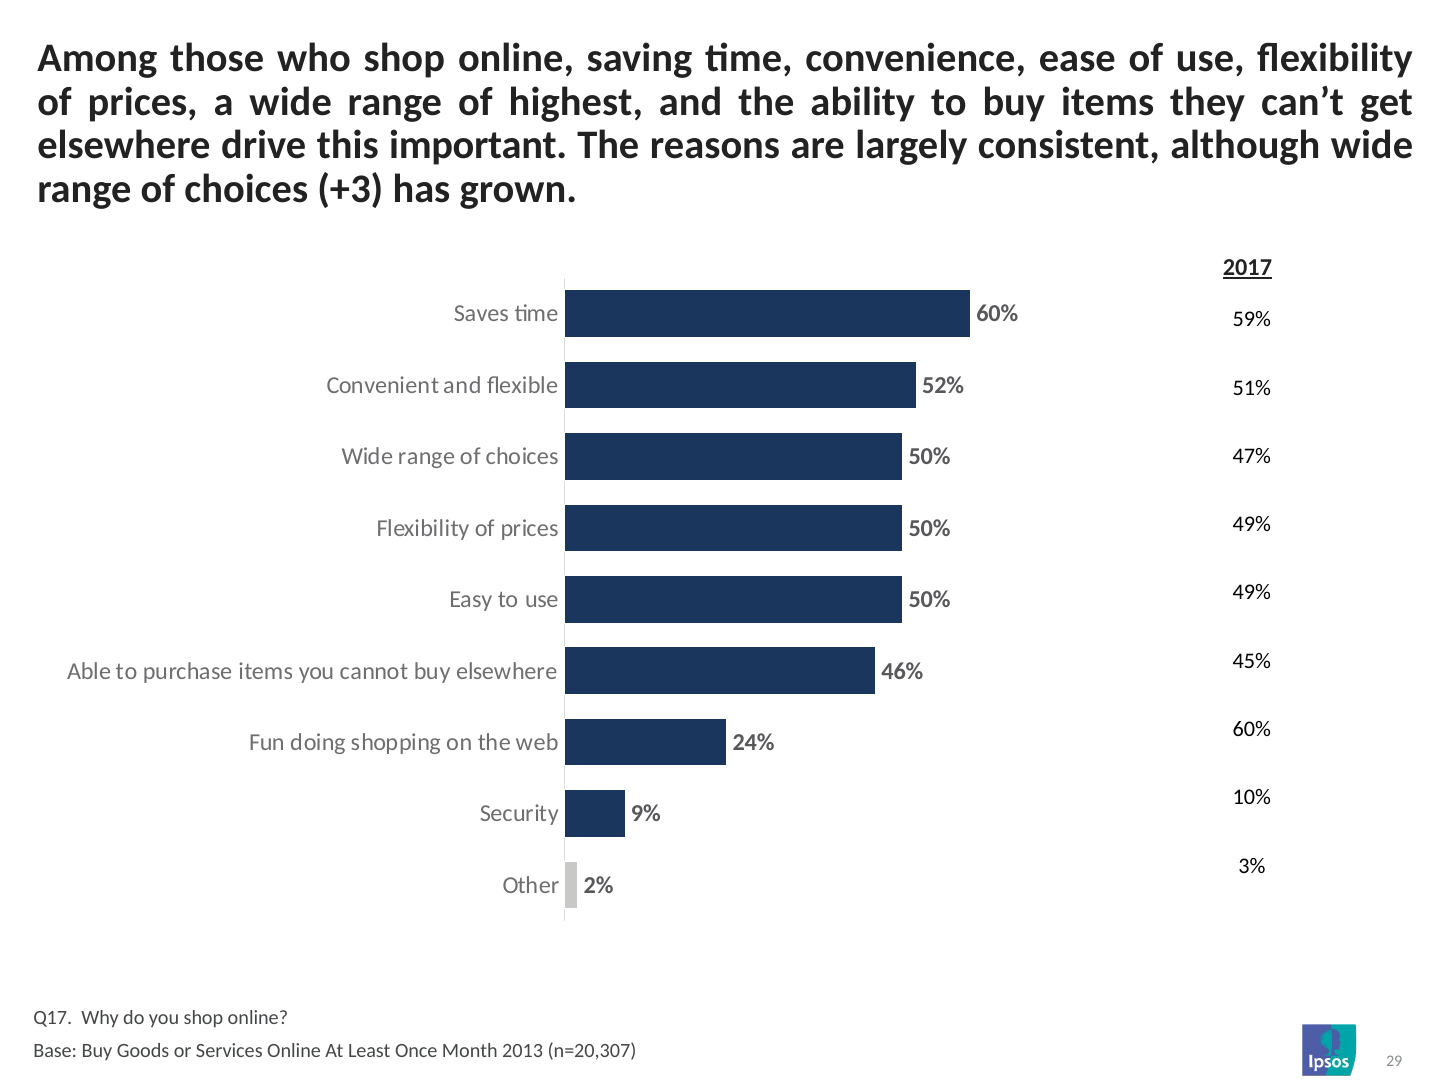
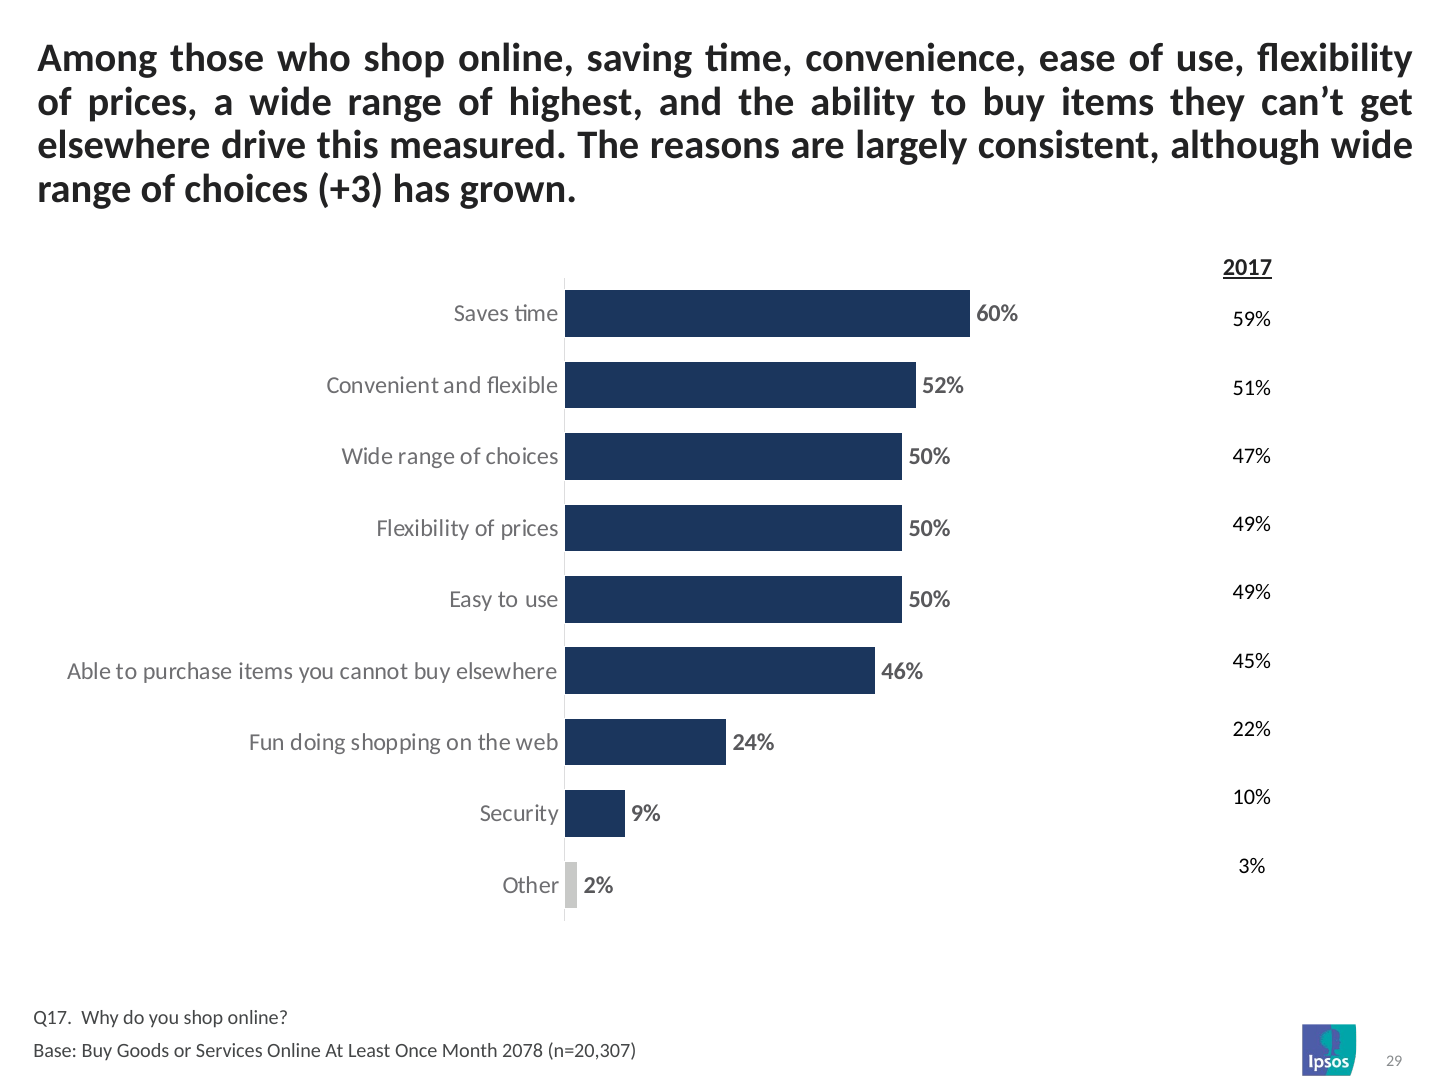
important: important -> measured (478, 145)
60%: 60% -> 22% (1252, 729)
2013: 2013 -> 2078 (523, 1051)
